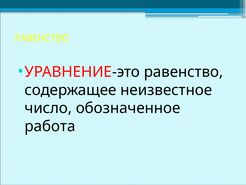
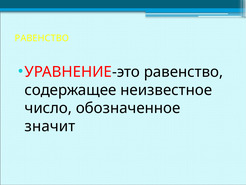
работа: работа -> значит (50, 126)
